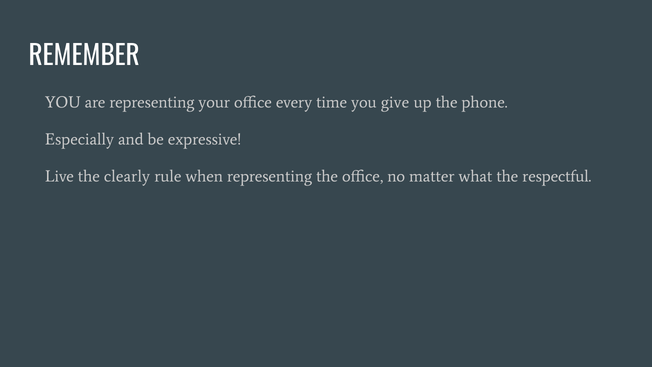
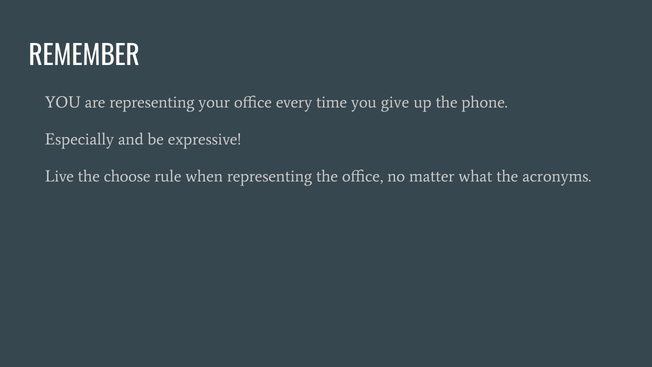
clearly: clearly -> choose (127, 176)
respectful: respectful -> acronyms (557, 176)
